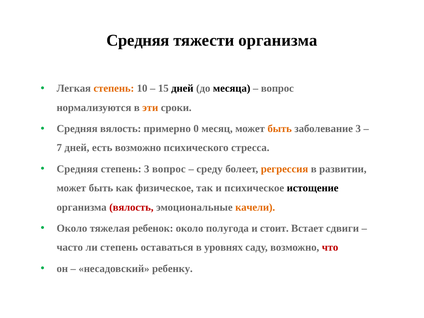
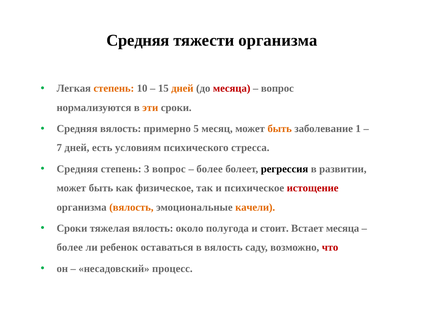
дней colour: black -> orange (182, 88)
месяца colour: black -> red (232, 88)
0: 0 -> 5 (196, 129)
заболевание 3: 3 -> 1 (358, 129)
есть возможно: возможно -> условиям (138, 148)
среду: среду -> более (210, 169)
регрессия colour: orange -> black (285, 169)
истощение colour: black -> red (313, 188)
вялость colour: red -> orange (131, 207)
Около: Около -> Сроки (72, 228)
тяжелая ребенок: ребенок -> вялость (153, 228)
Встает сдвиги: сдвиги -> месяца (343, 228)
часто: часто -> более (70, 247)
ли степень: степень -> ребенок (119, 247)
в уровнях: уровнях -> вялость (223, 247)
ребенку: ребенку -> процесс (172, 269)
